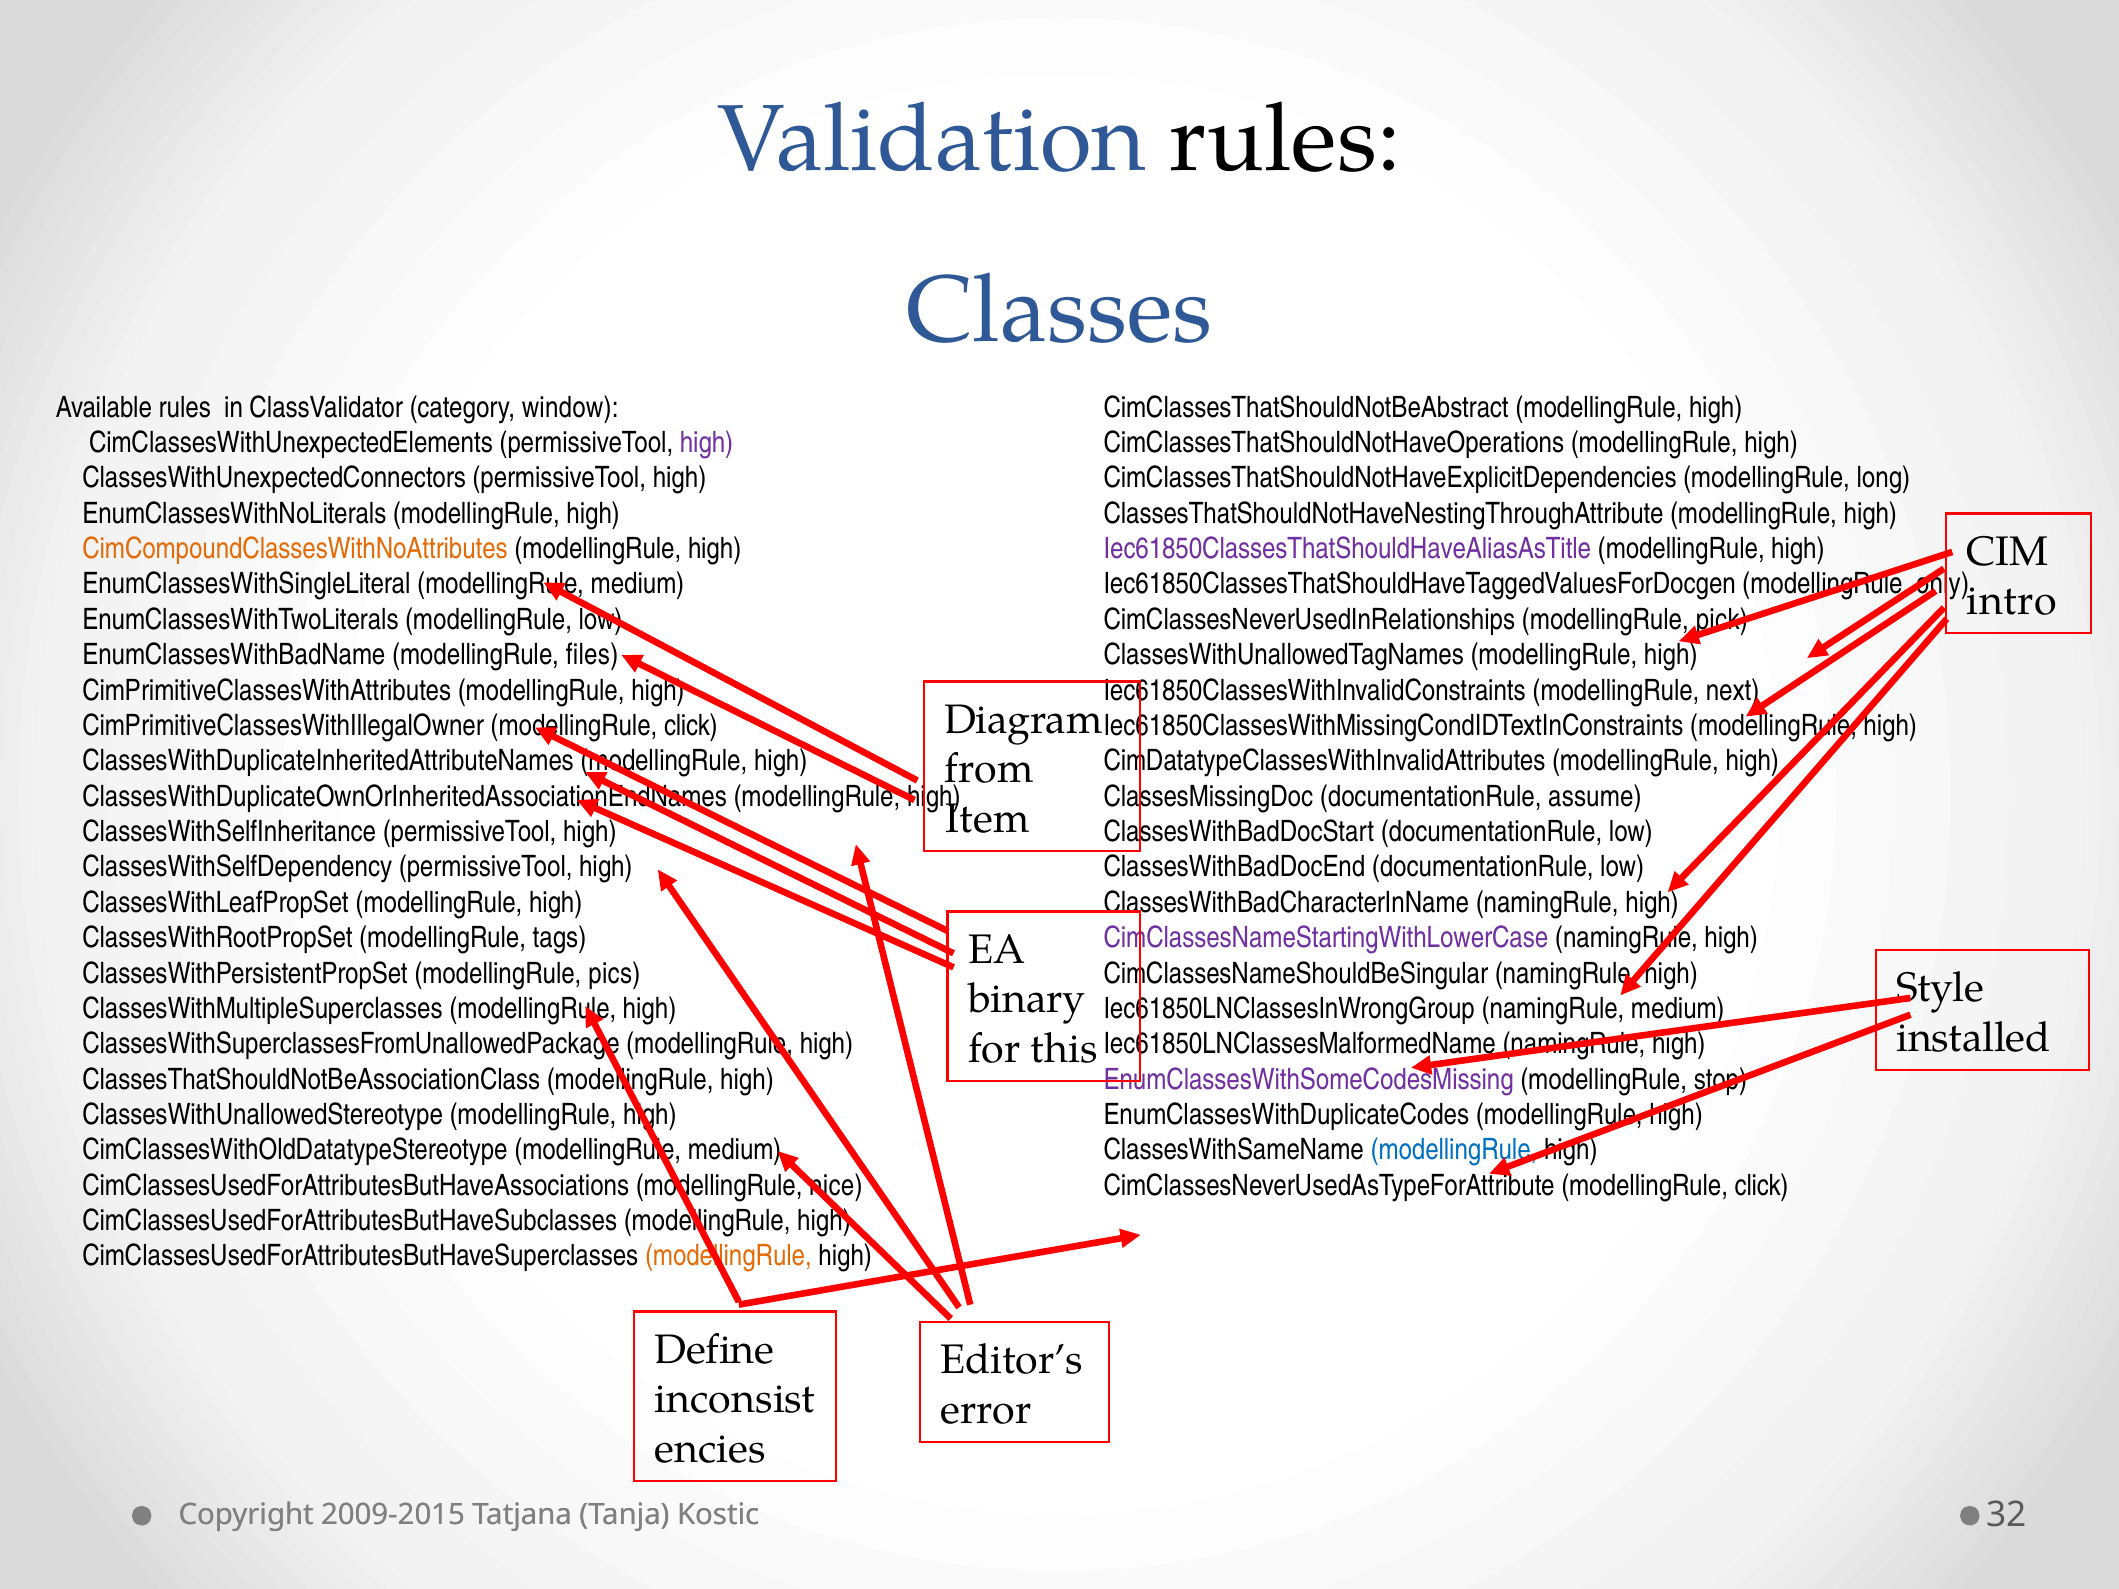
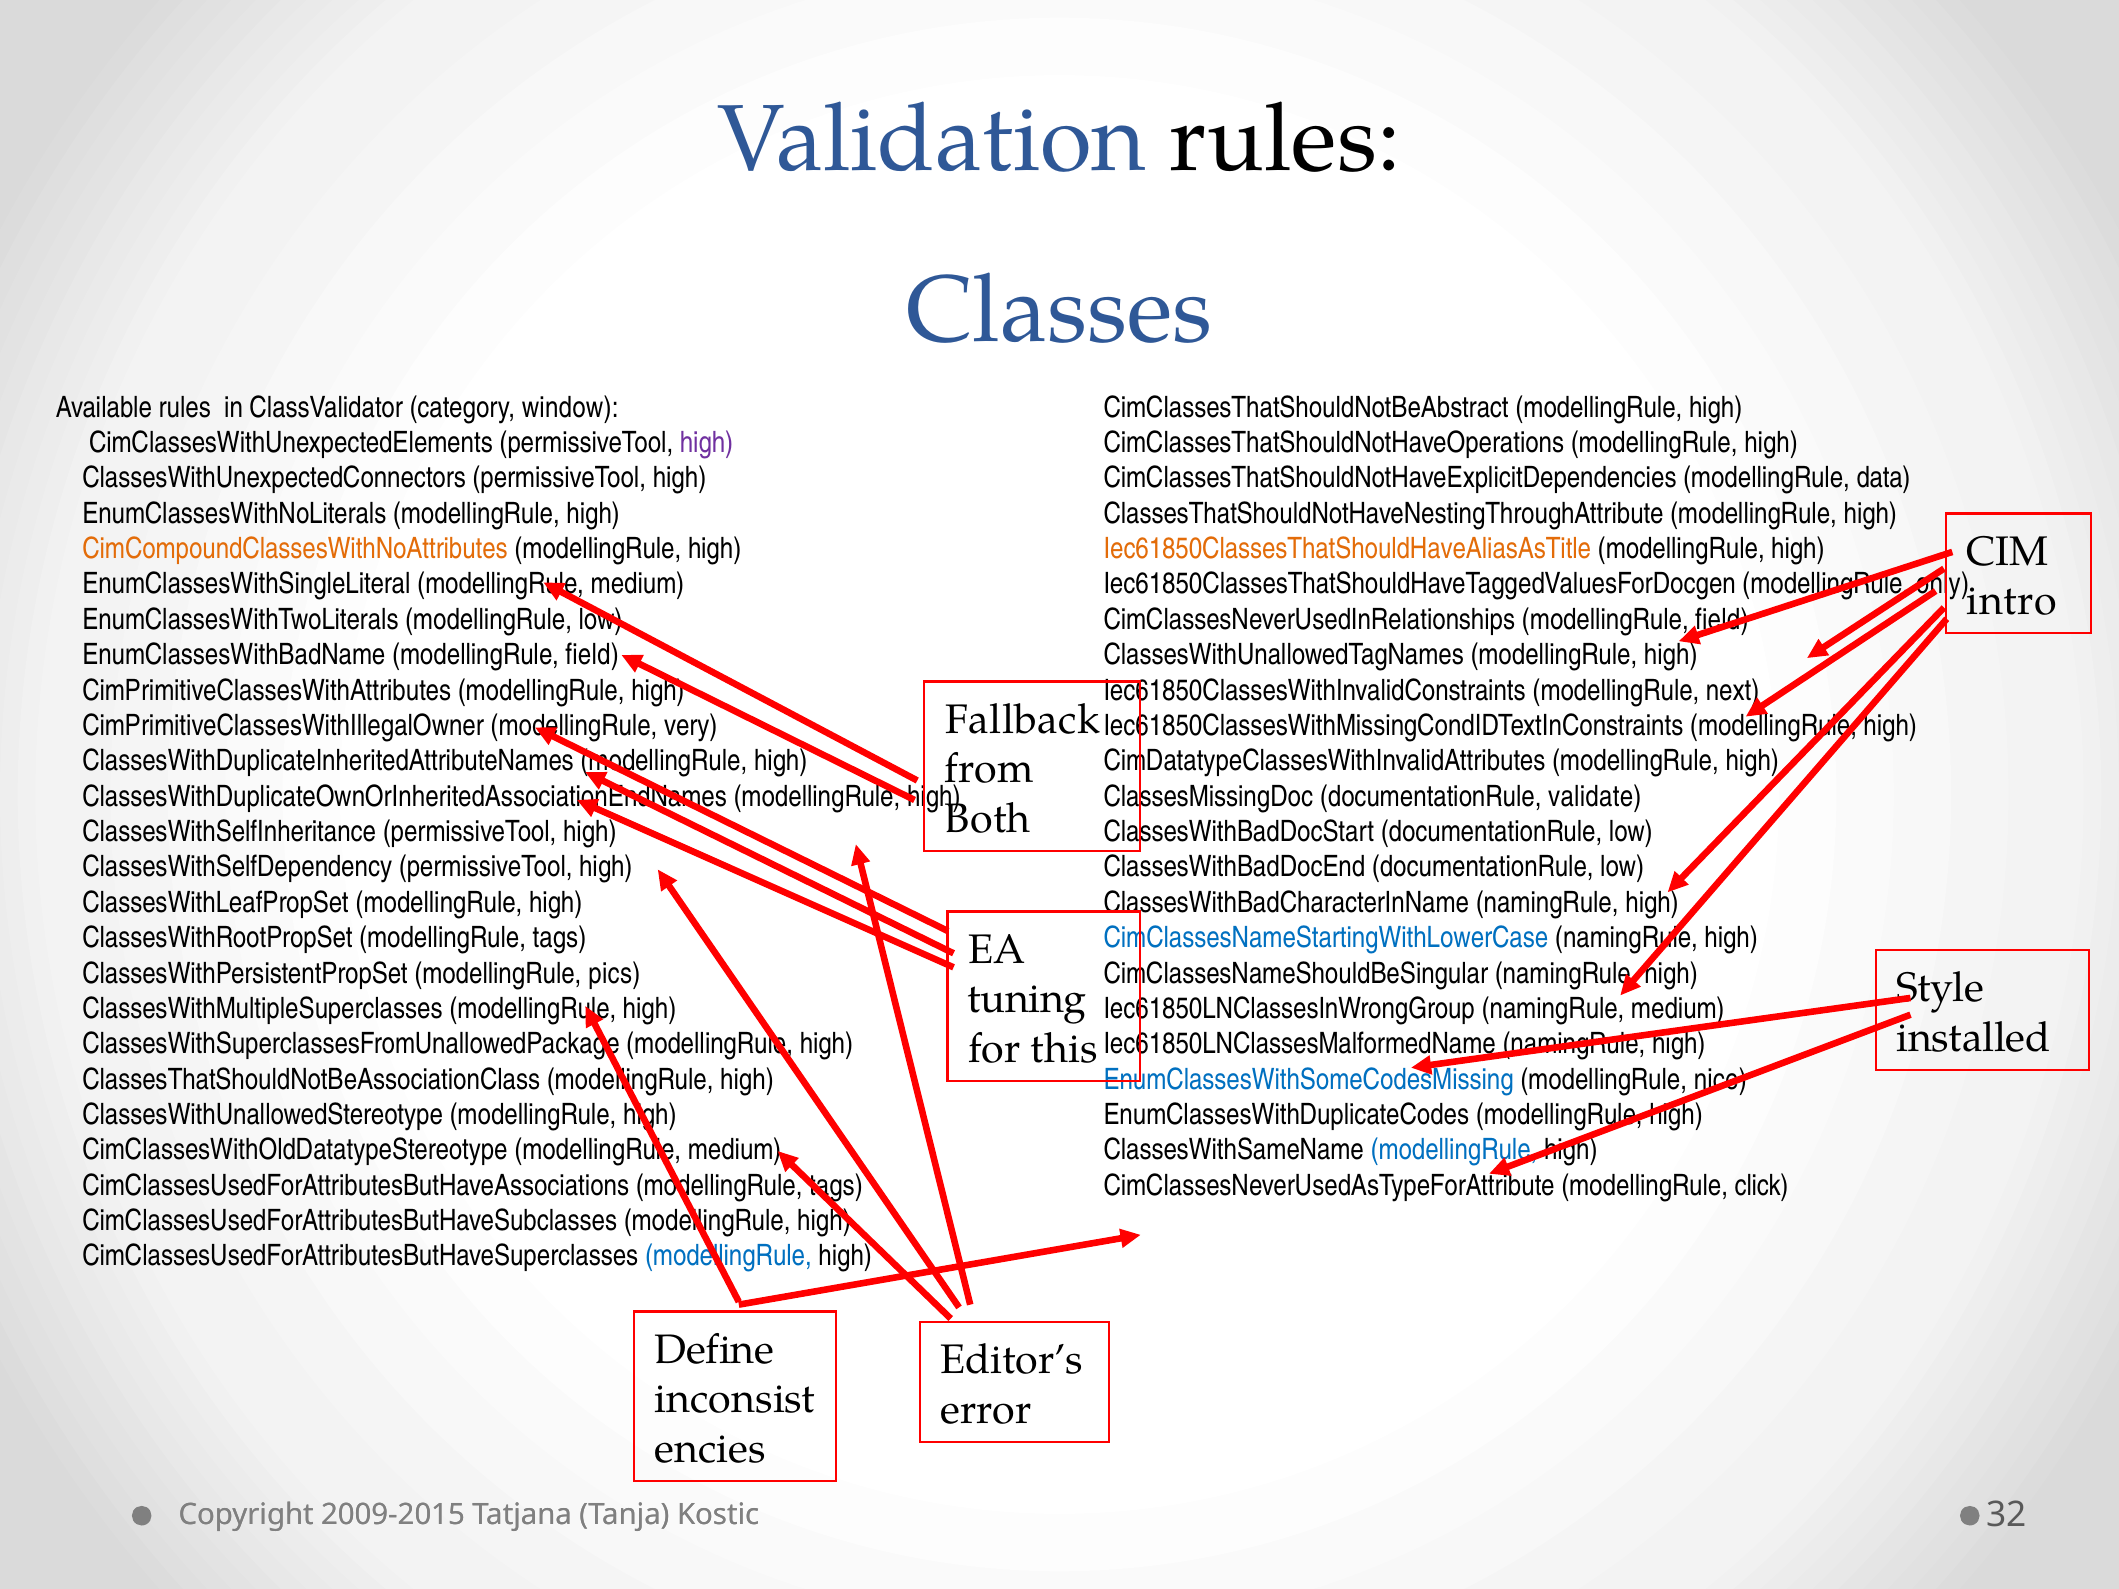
long: long -> data (1884, 478)
Iec61850ClassesThatShouldHaveAliasAsTitle colour: purple -> orange (1347, 549)
CimClassesNeverUsedInRelationships modellingRule pick: pick -> field (1722, 620)
EnumClassesWithBadName modellingRule files: files -> field (592, 655)
Diagram: Diagram -> Fallback (1023, 720)
CimPrimitiveClassesWithIllegalOwner modellingRule click: click -> very (691, 726)
assume: assume -> validate (1595, 797)
Item: Item -> Both (988, 819)
CimClassesNameStartingWithLowerCase colour: purple -> blue (1326, 938)
binary: binary -> tuning (1027, 999)
EnumClassesWithSomeCodesMissing colour: purple -> blue (1309, 1080)
stop: stop -> nice (1720, 1080)
CimClassesUsedForAttributesButHaveAssociations modellingRule nice: nice -> tags (836, 1186)
modellingRule colour: orange -> blue (728, 1256)
